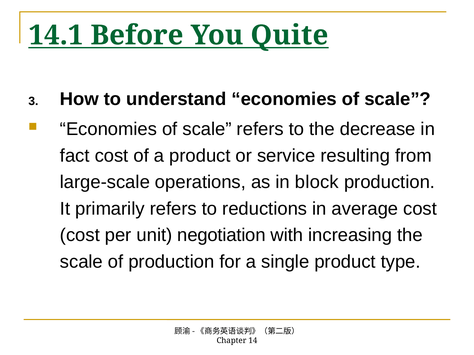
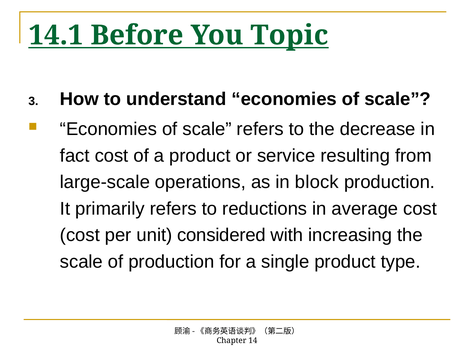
Quite: Quite -> Topic (289, 35)
negotiation: negotiation -> considered (221, 236)
